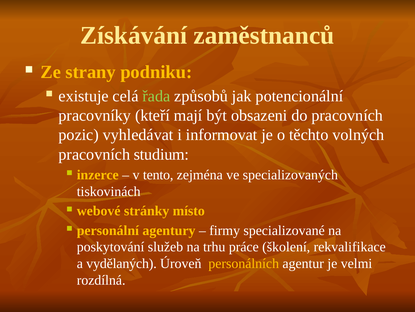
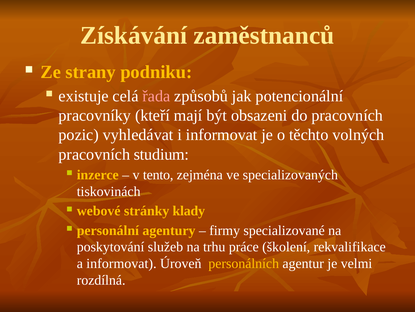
řada colour: light green -> pink (156, 96)
místo: místo -> klady (189, 211)
a vydělaných: vydělaných -> informovat (121, 263)
